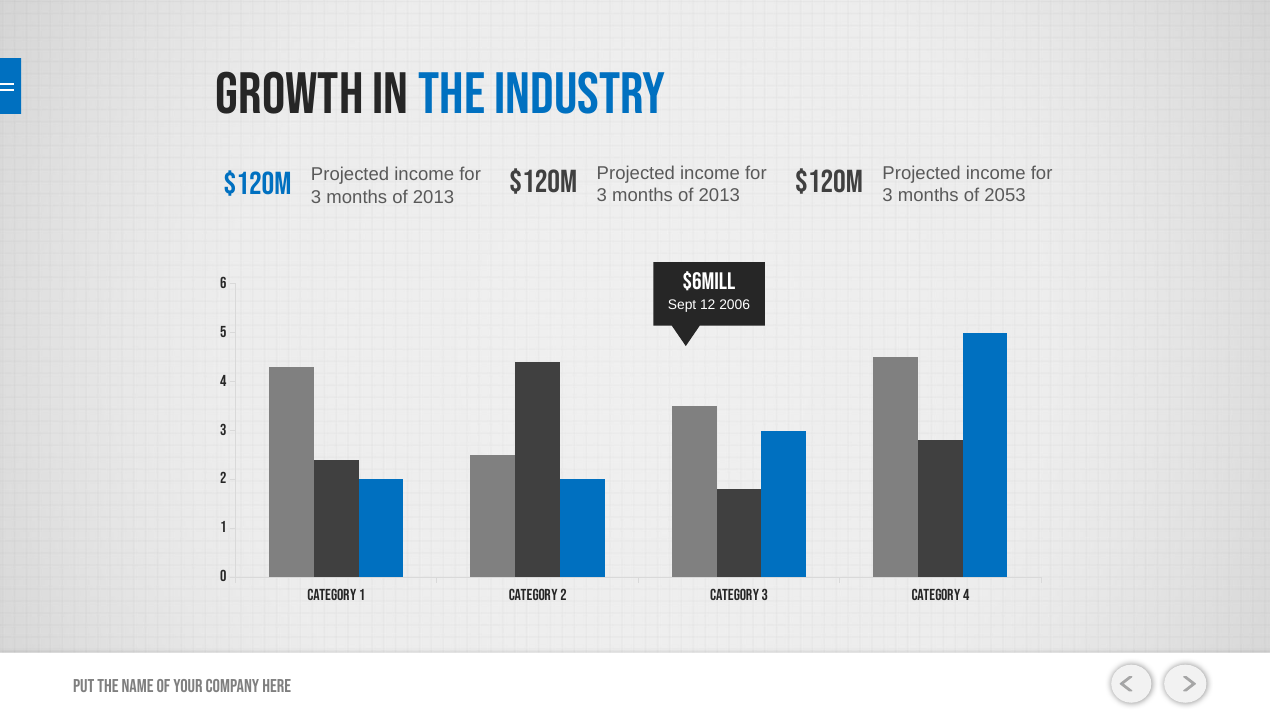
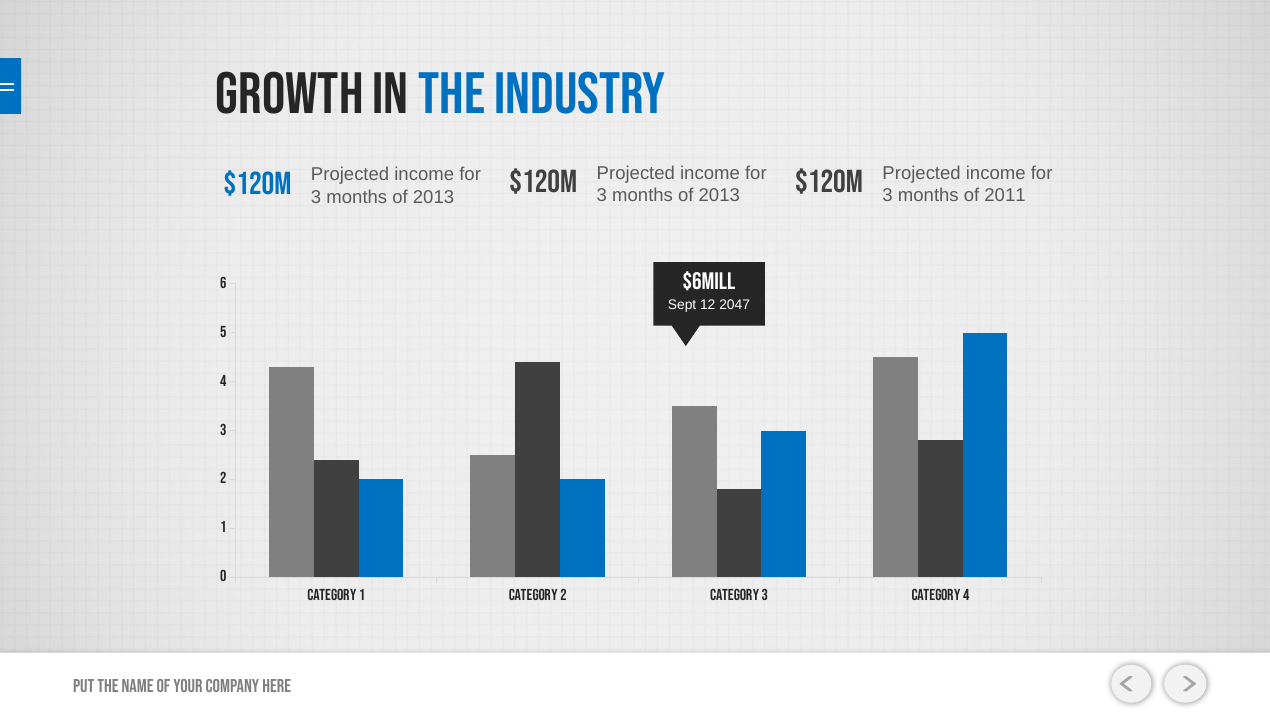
2053: 2053 -> 2011 (1005, 195)
2006: 2006 -> 2047 (735, 305)
